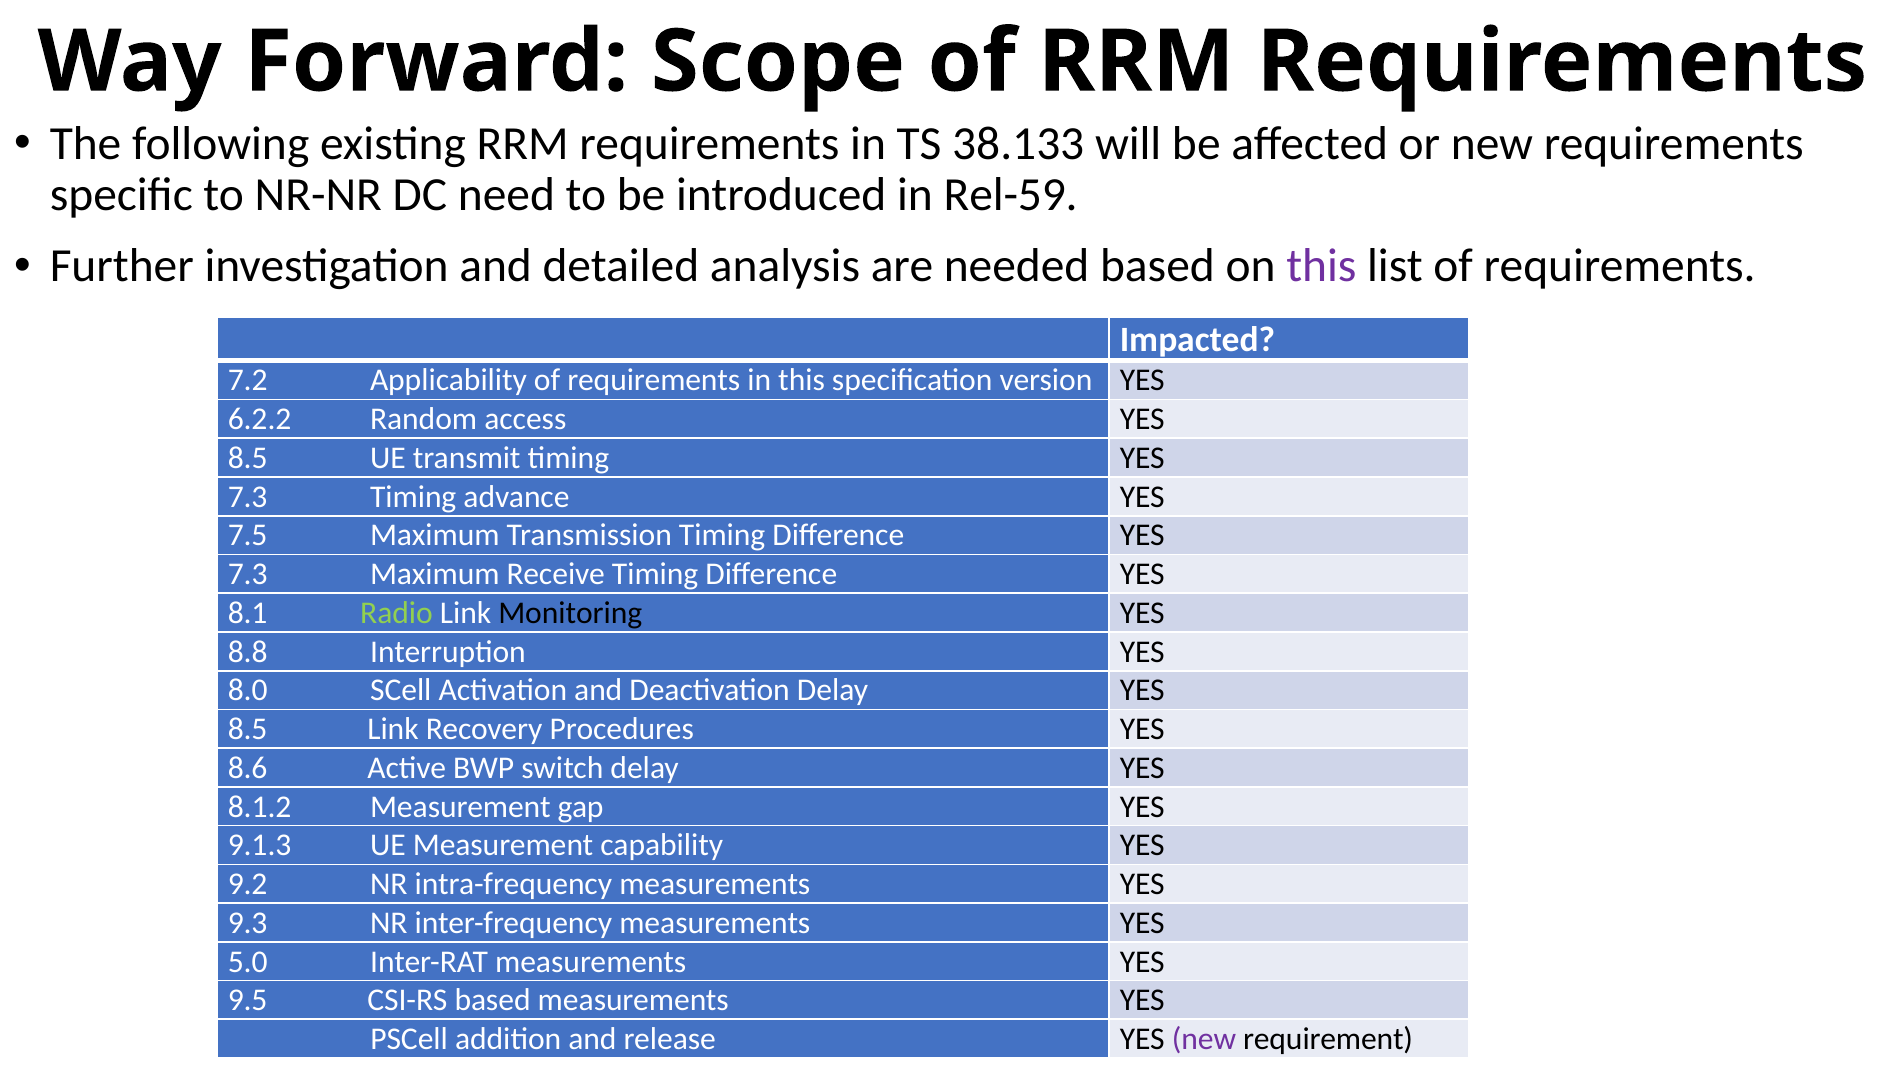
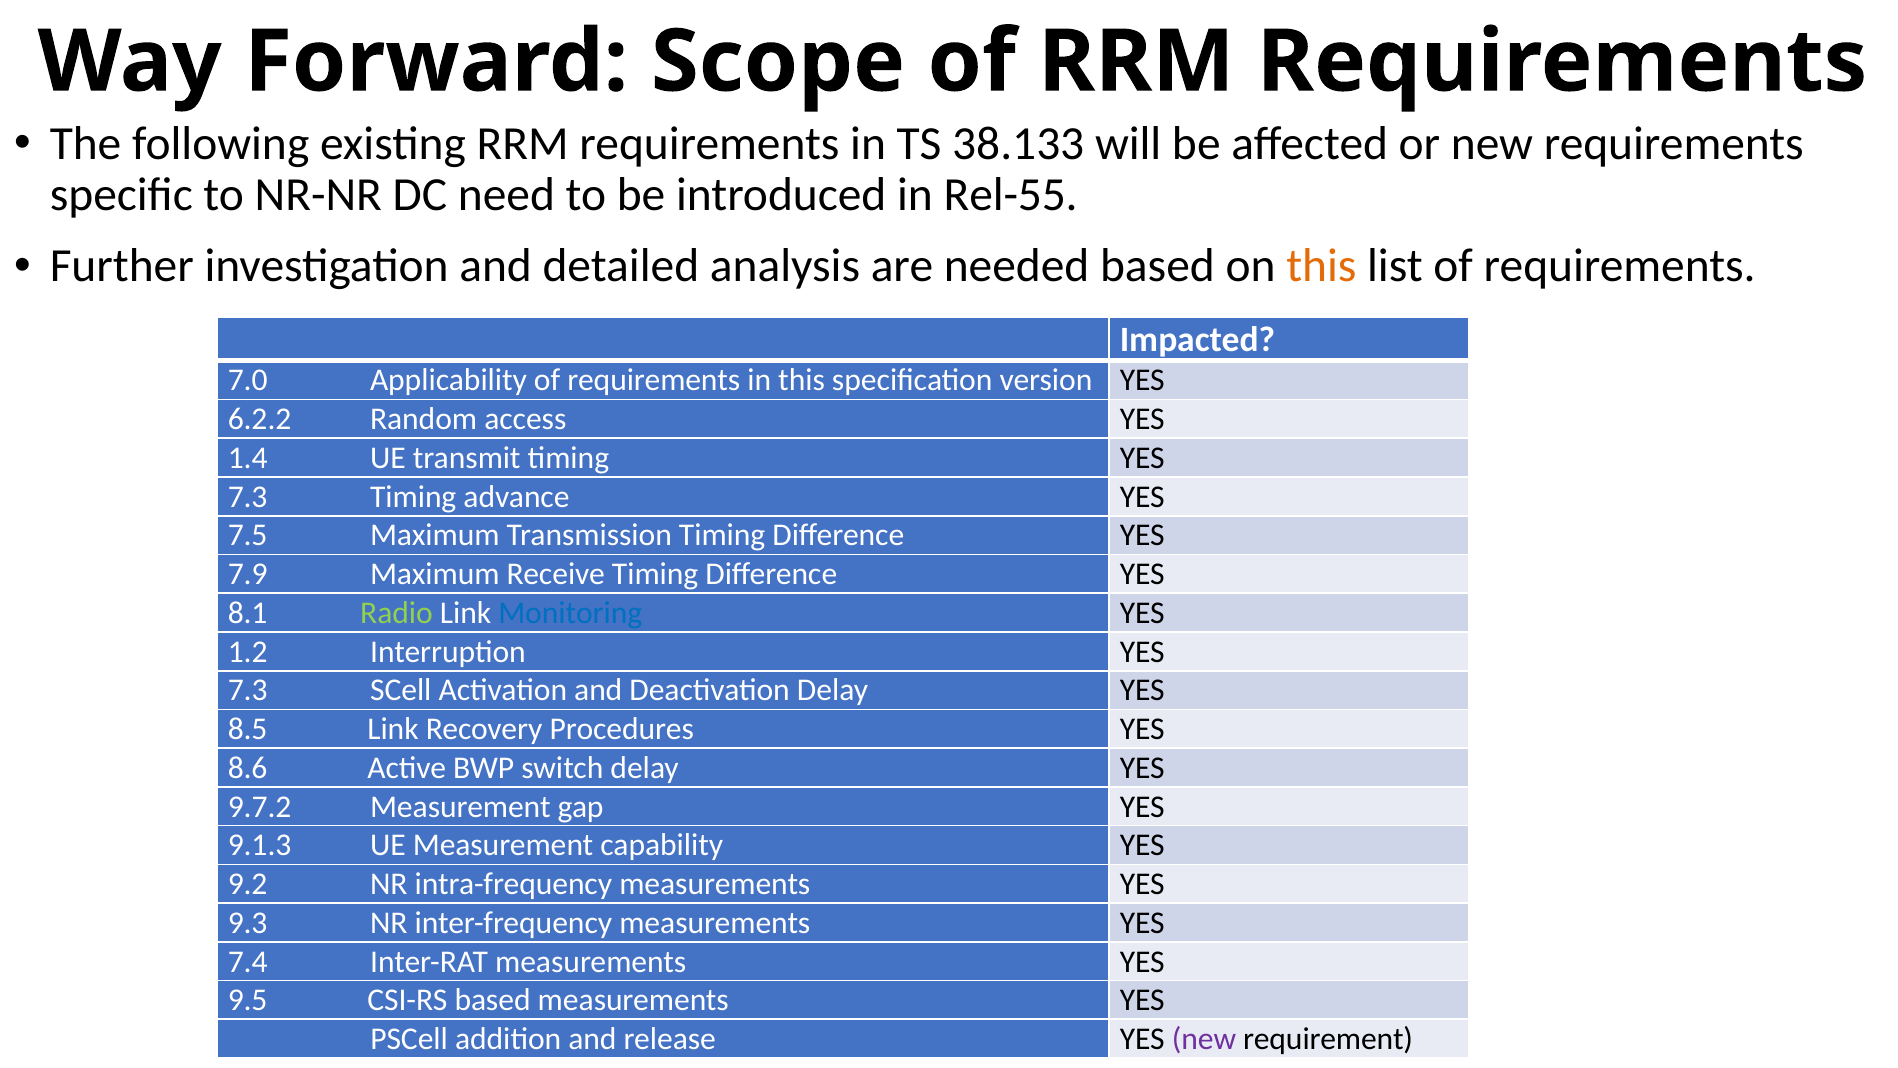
Rel-59: Rel-59 -> Rel-55 (1011, 195)
this colour: purple -> orange (1321, 266)
7.2: 7.2 -> 7.0 (248, 380)
8.5: 8.5 -> 1.4 (248, 458)
7.3: 7.3 -> 7.9 (248, 574)
Monitoring colour: black -> blue (570, 613)
8.8: 8.8 -> 1.2 (248, 651)
8.0: 8.0 -> 7.3 (248, 690)
8.1.2: 8.1.2 -> 9.7.2 (260, 806)
5.0: 5.0 -> 7.4 (248, 961)
